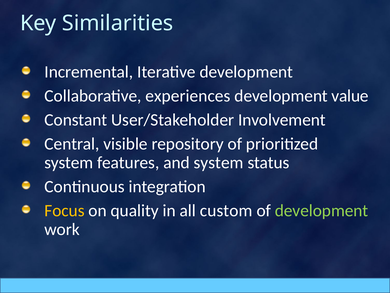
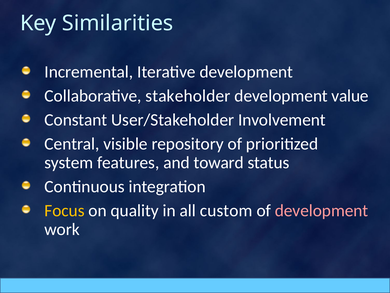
experiences: experiences -> stakeholder (188, 96)
and system: system -> toward (219, 162)
development colour: light green -> pink (322, 210)
